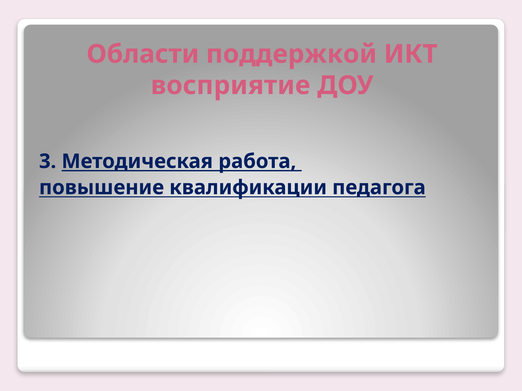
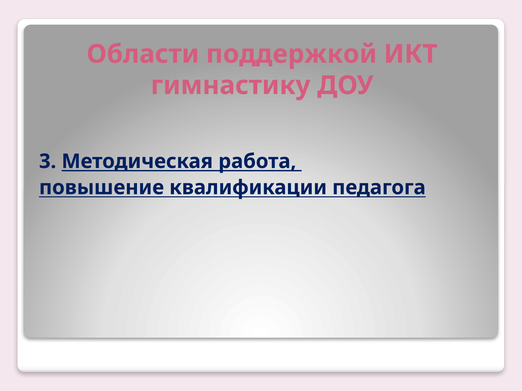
восприятие: восприятие -> гимнастику (231, 86)
